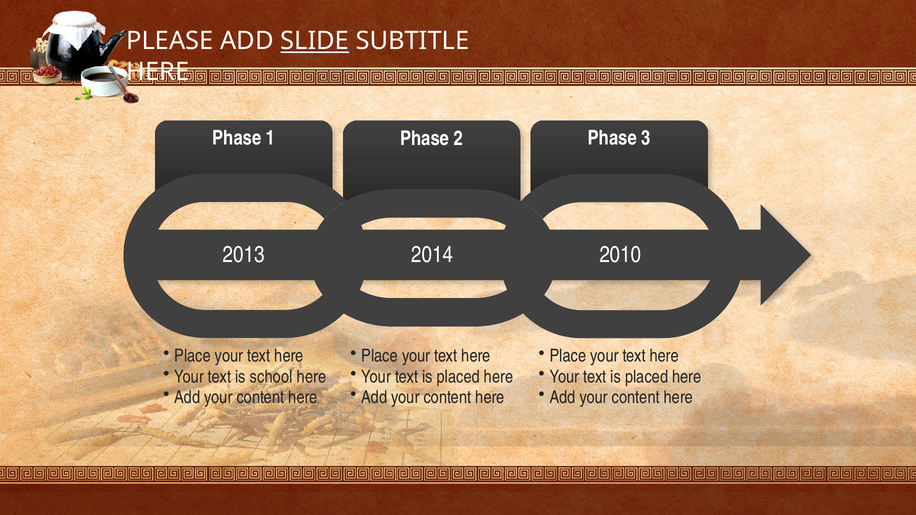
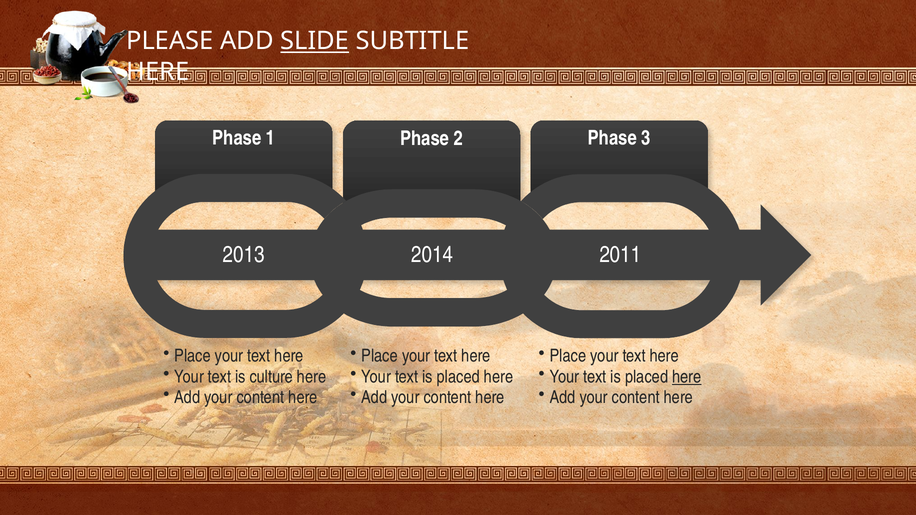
2010: 2010 -> 2011 (620, 255)
school: school -> culture (271, 377)
here underline: none -> present (687, 377)
